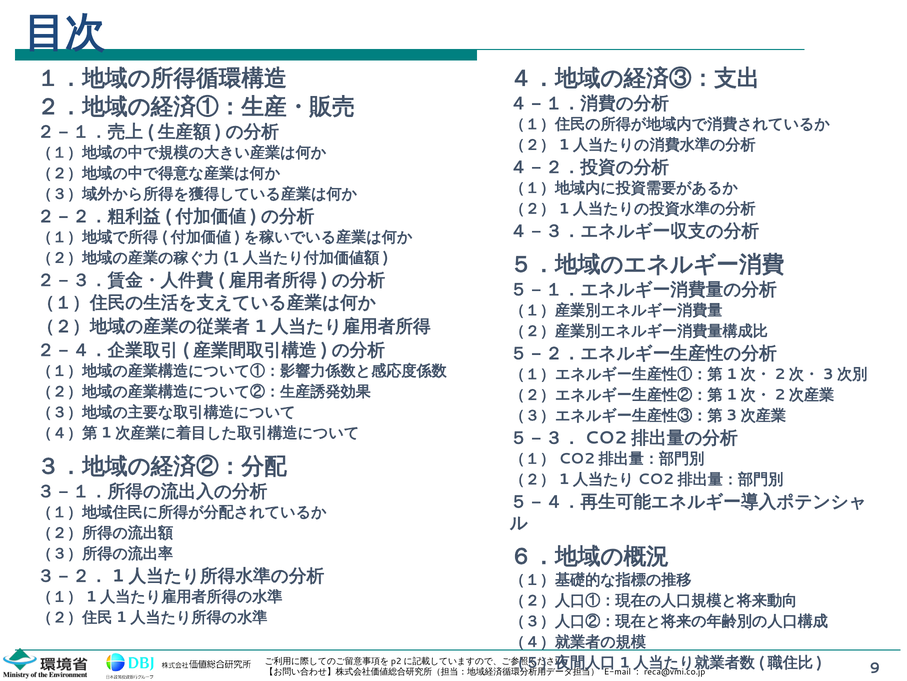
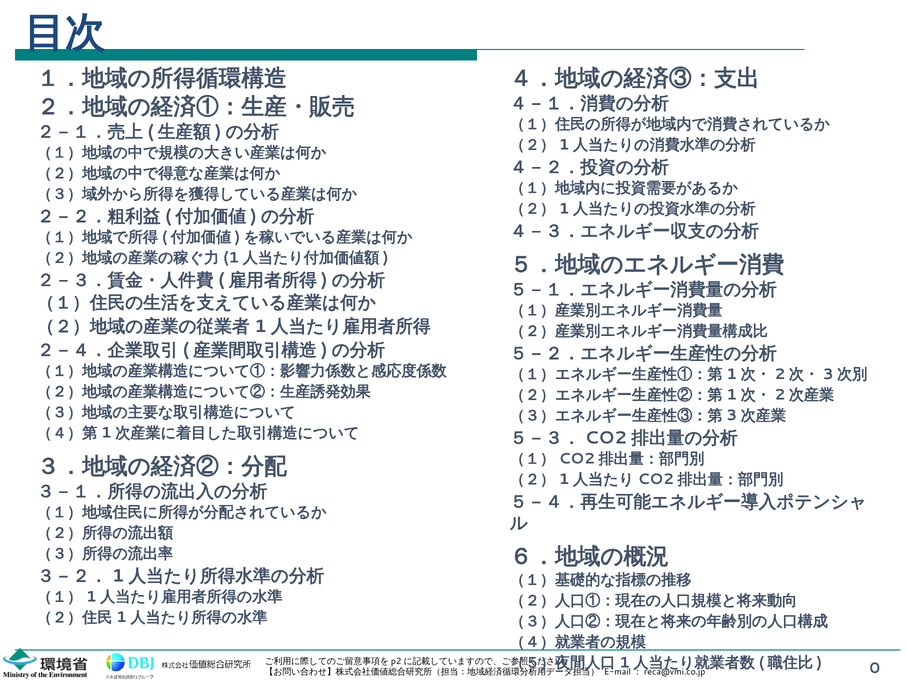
9: 9 -> 0 (875, 667)
